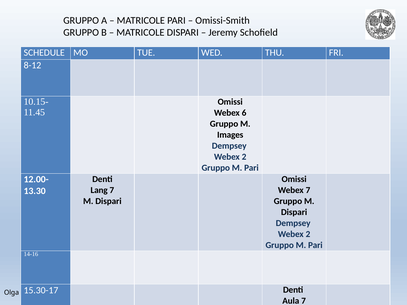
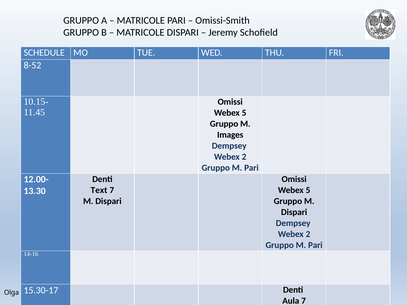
8-12: 8-12 -> 8-52 (32, 66)
6: 6 -> 5 (244, 113)
Lang: Lang -> Text (99, 190)
7: 7 -> 5 (308, 190)
